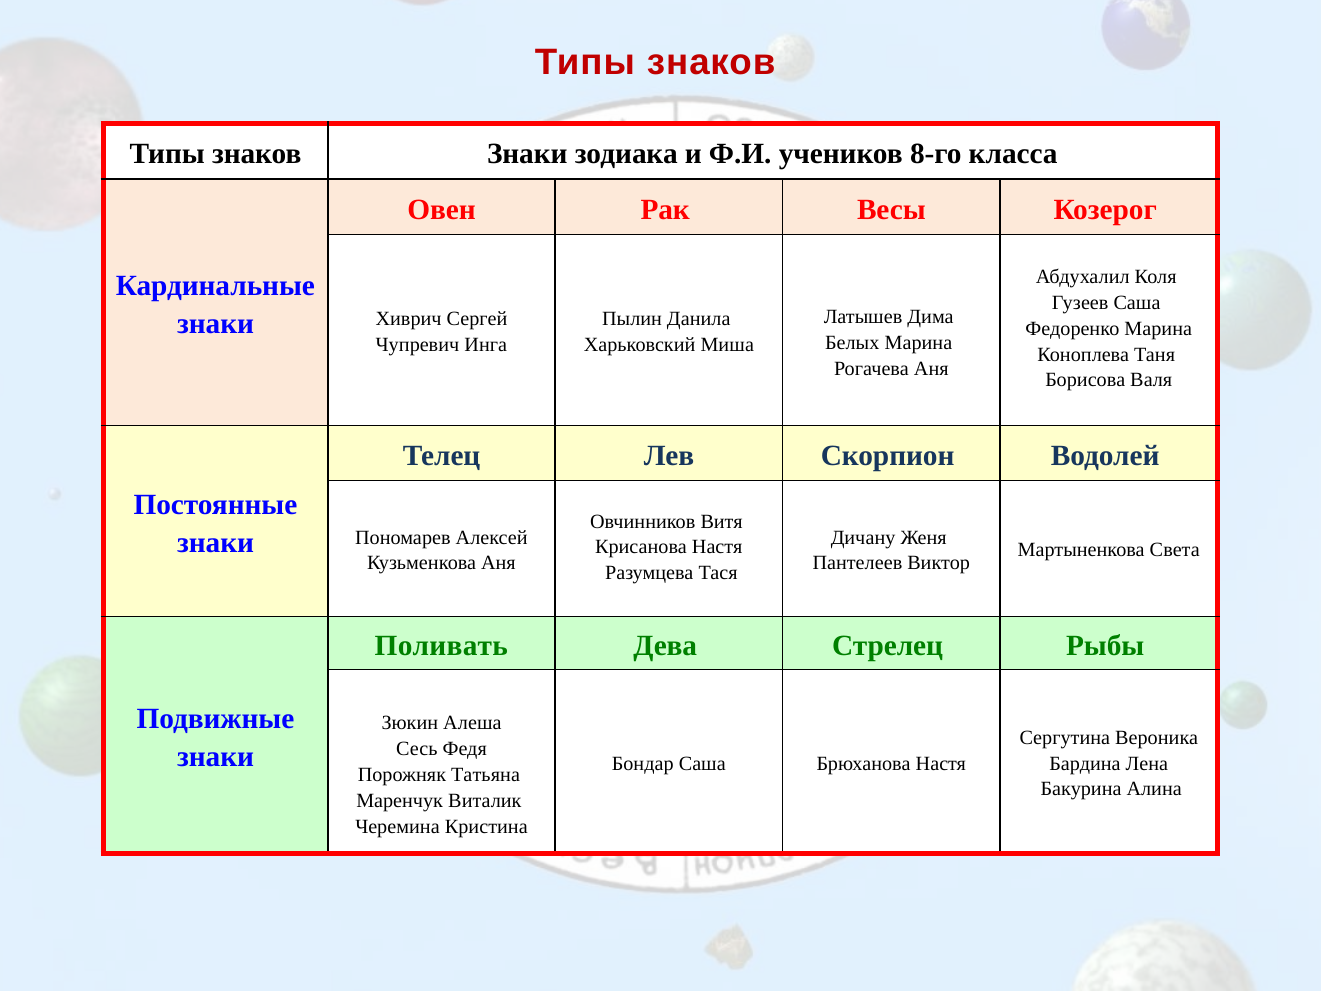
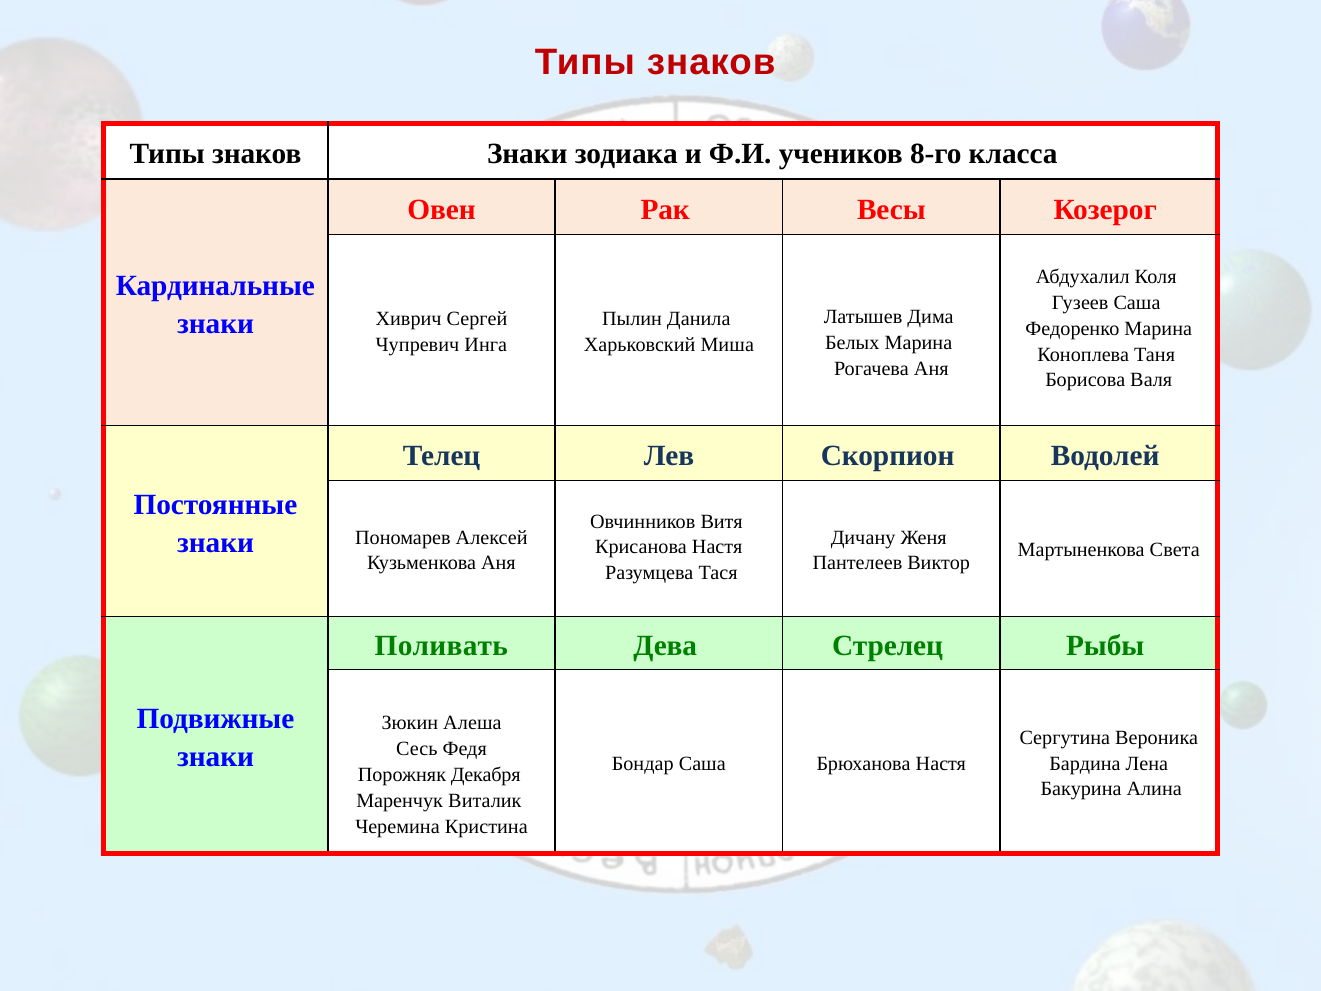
Татьяна: Татьяна -> Декабря (486, 775)
